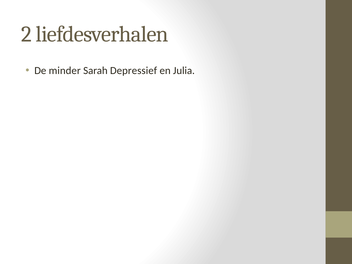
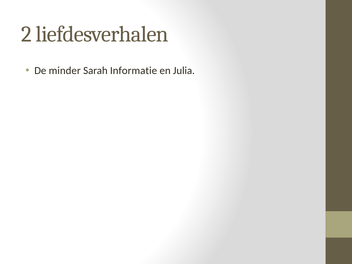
Depressief: Depressief -> Informatie (134, 71)
